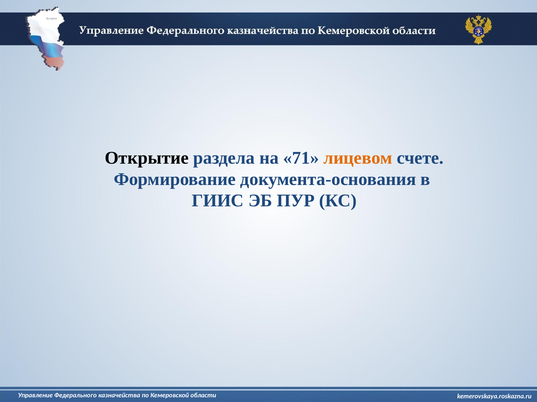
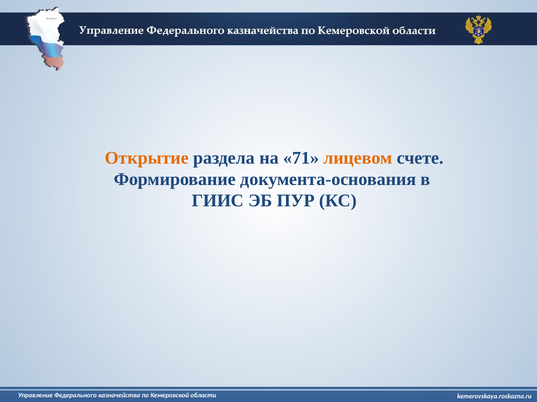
Открытие colour: black -> orange (147, 158)
